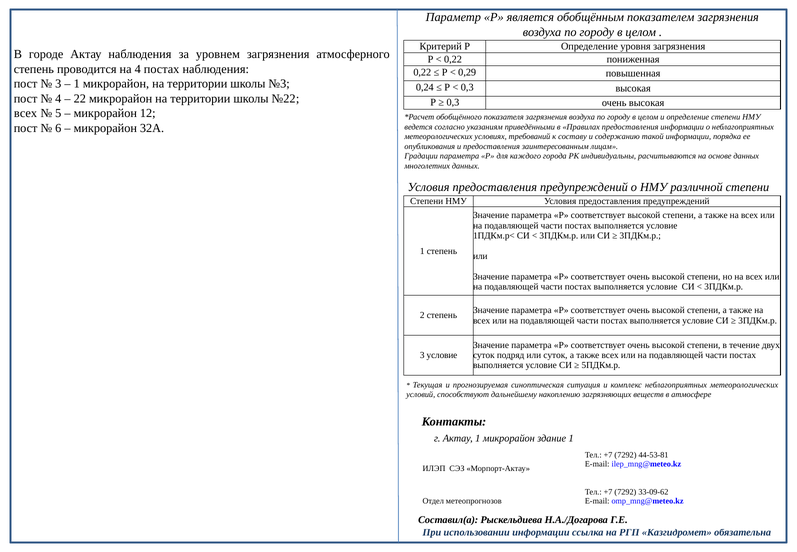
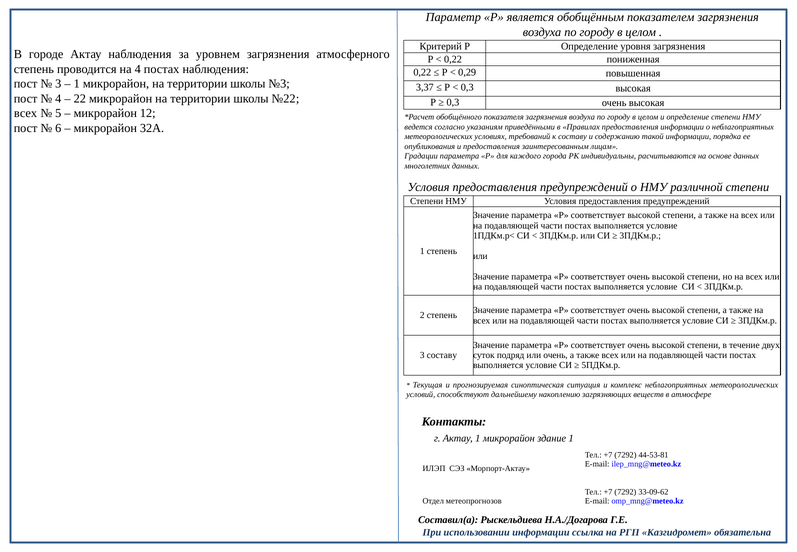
0,24: 0,24 -> 3,37 (425, 87)
3 условие: условие -> составу (442, 355)
или суток: суток -> очень (556, 355)
